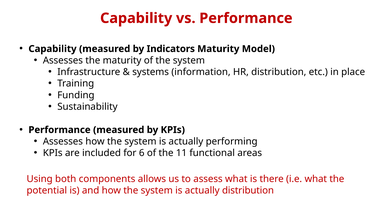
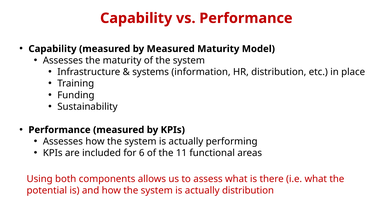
by Indicators: Indicators -> Measured (171, 49)
